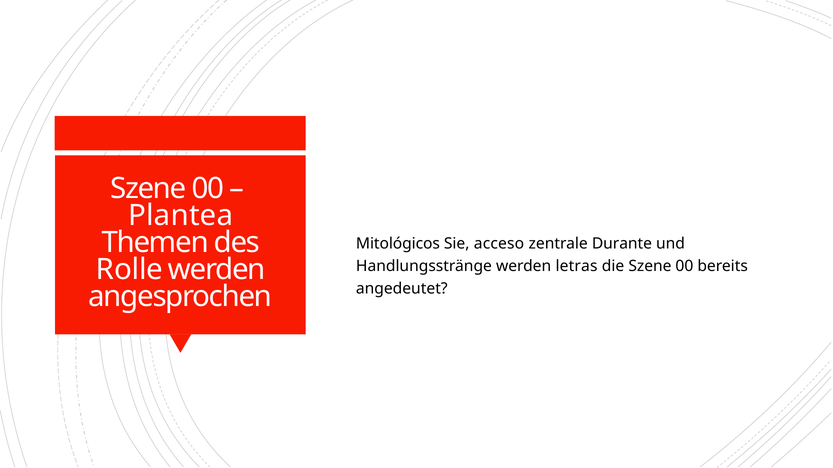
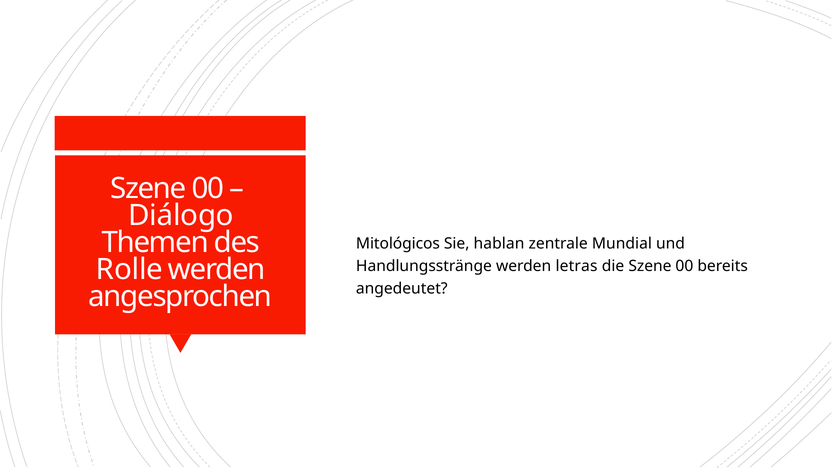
Plantea: Plantea -> Diálogo (181, 216)
acceso: acceso -> hablan (499, 244)
Durante: Durante -> Mundial (622, 244)
